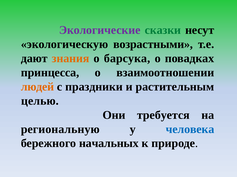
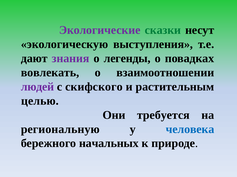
возрастными: возрастными -> выступления (153, 44)
знания colour: orange -> purple (71, 59)
барсука: барсука -> легенды (127, 59)
принцесса: принцесса -> вовлекать (50, 73)
людей colour: orange -> purple (37, 87)
праздники: праздники -> скифского (94, 87)
